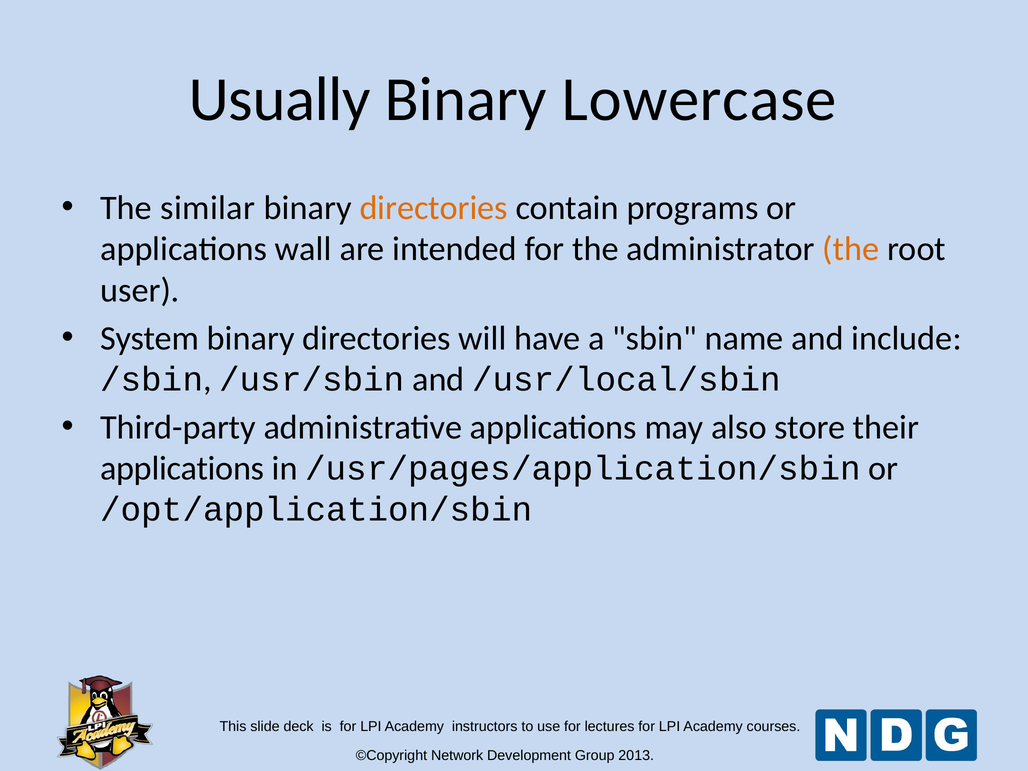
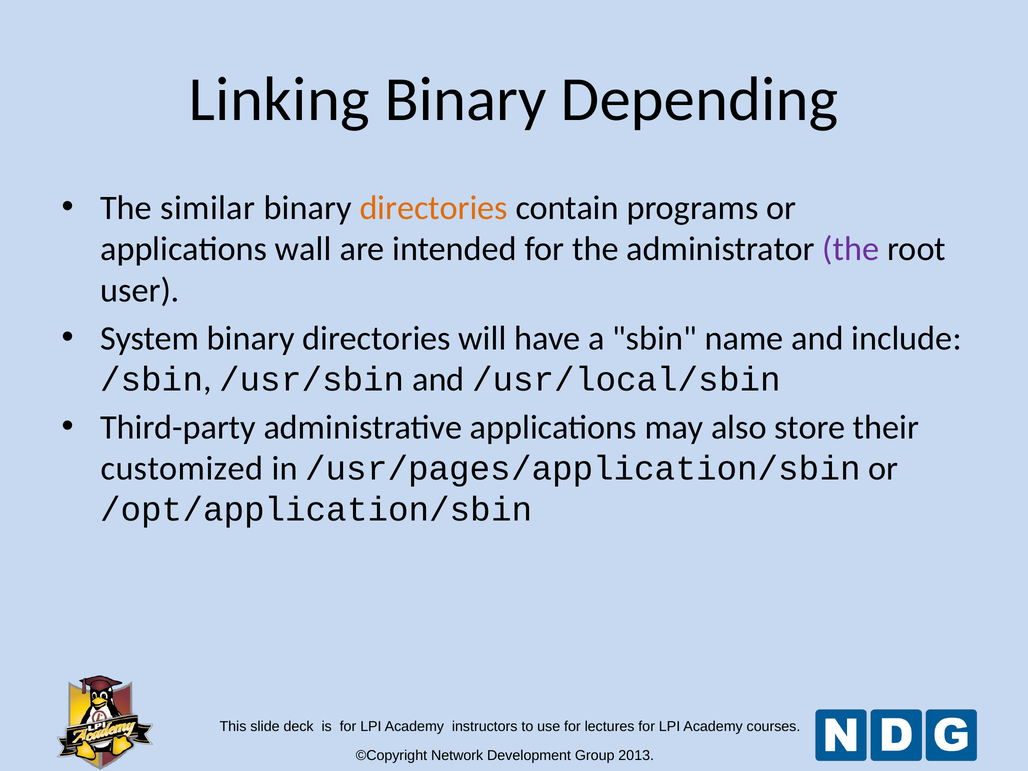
Usually: Usually -> Linking (279, 100)
Lowercase: Lowercase -> Depending (700, 100)
the colour: orange -> purple (851, 249)
applications: applications -> customized (182, 468)
